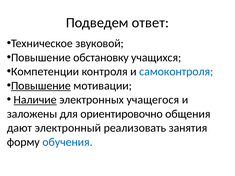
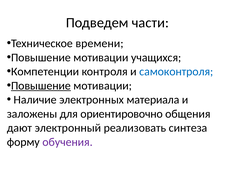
ответ: ответ -> части (150, 23)
звуковой: звуковой -> времени (100, 43)
обстановку: обстановку -> мотивации (101, 58)
Наличие underline: present -> none (35, 100)
учащегося: учащегося -> материала (153, 100)
занятия: занятия -> синтеза (188, 128)
обучения colour: blue -> purple (68, 142)
